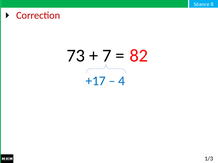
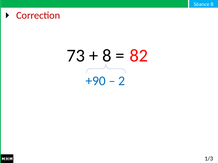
7: 7 -> 8 (107, 56)
+17: +17 -> +90 (96, 81)
4: 4 -> 2 (122, 81)
